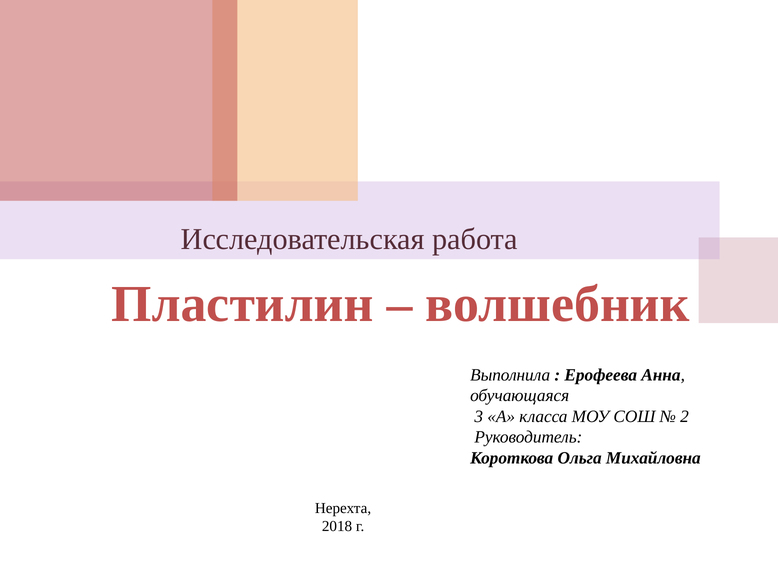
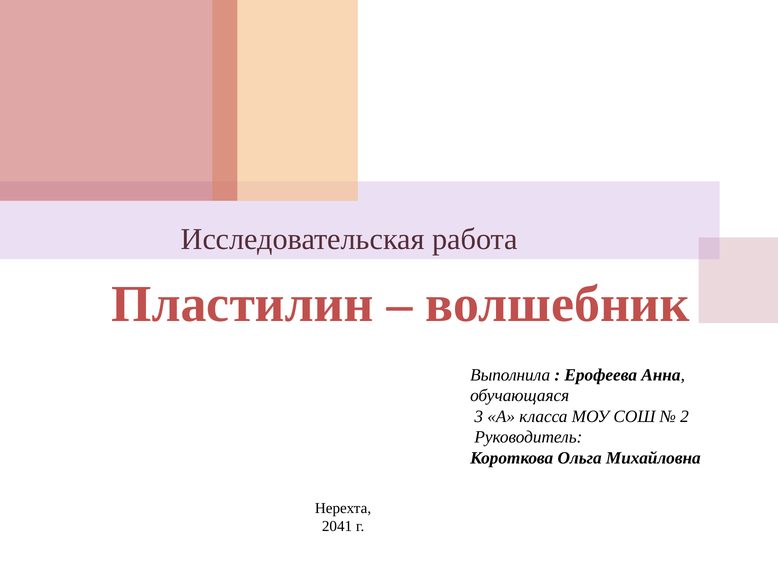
2018: 2018 -> 2041 (337, 526)
